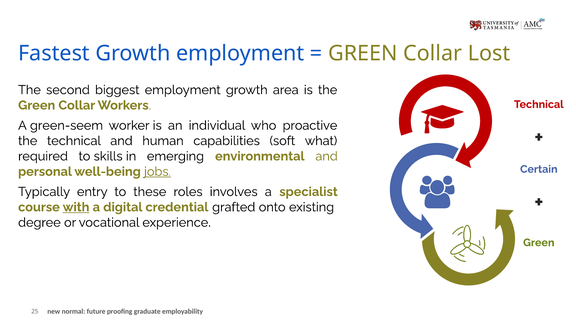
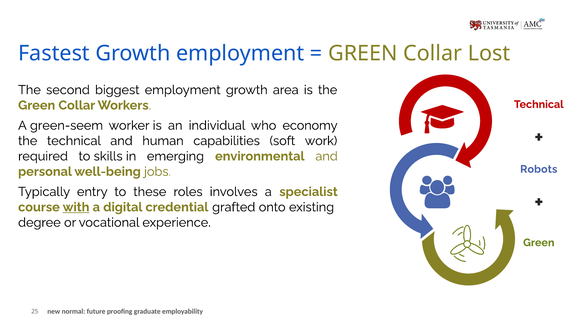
proactive: proactive -> economy (310, 125)
what: what -> work (321, 141)
Certain: Certain -> Robots (539, 169)
jobs underline: present -> none (157, 172)
